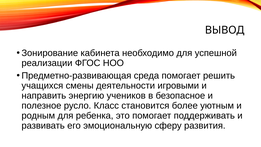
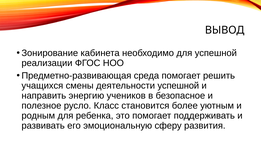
деятельности игровыми: игровыми -> успешной (178, 86)
